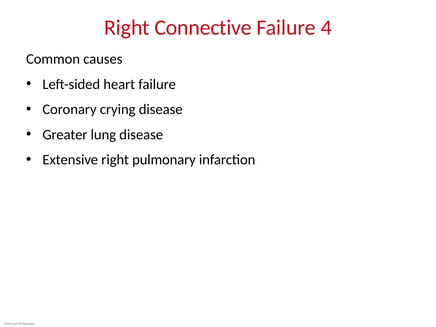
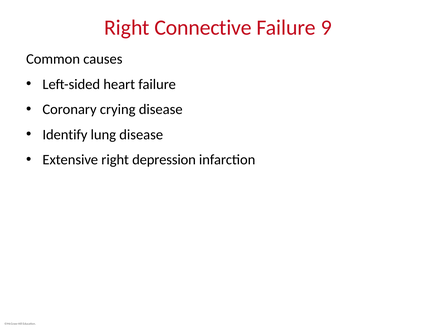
4: 4 -> 9 (326, 28)
Greater: Greater -> Identify (65, 135)
pulmonary: pulmonary -> depression (164, 160)
